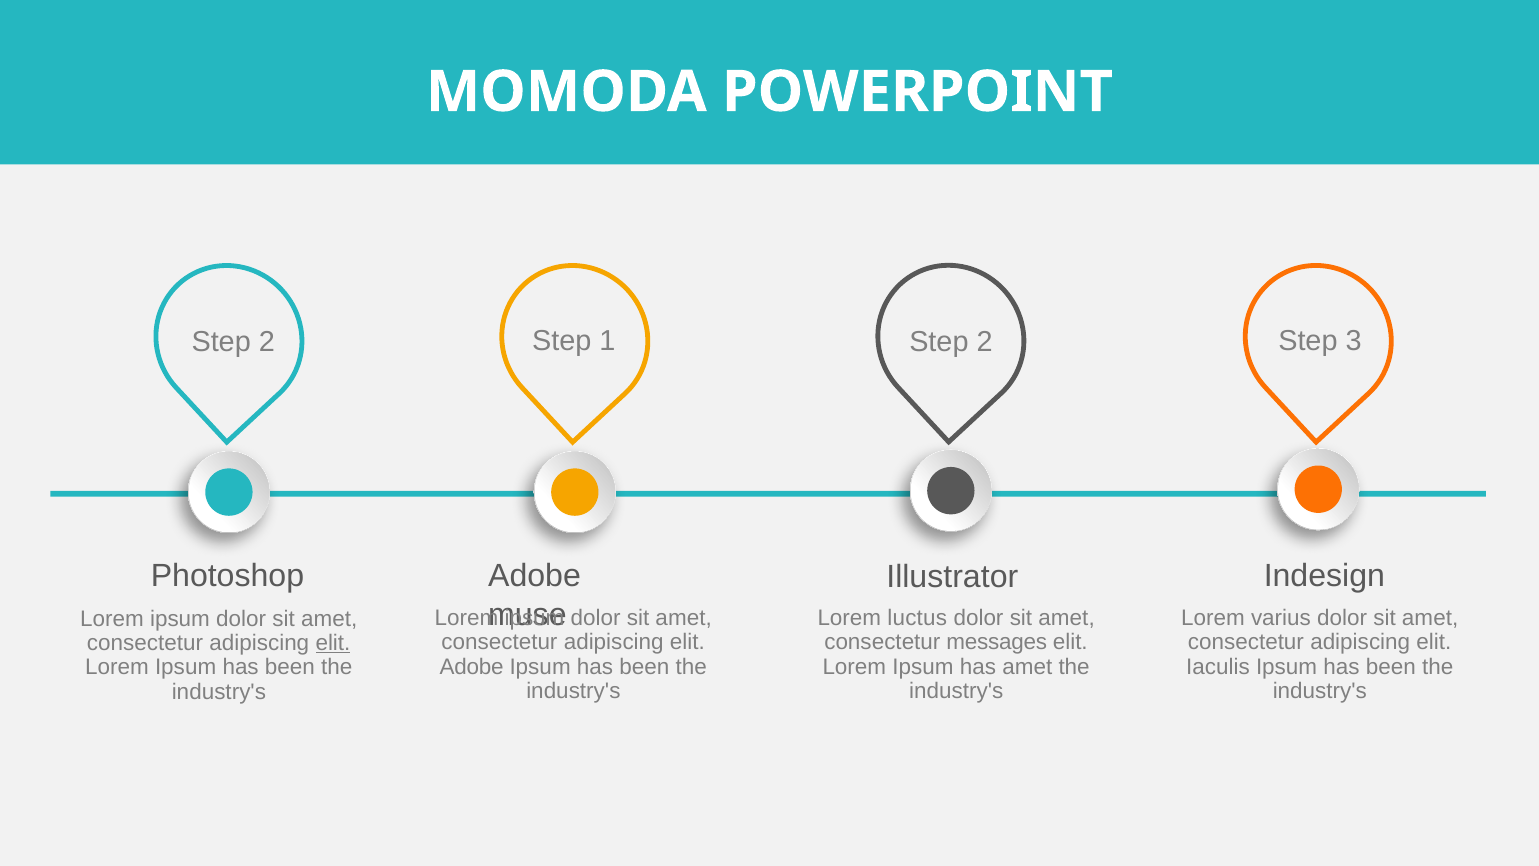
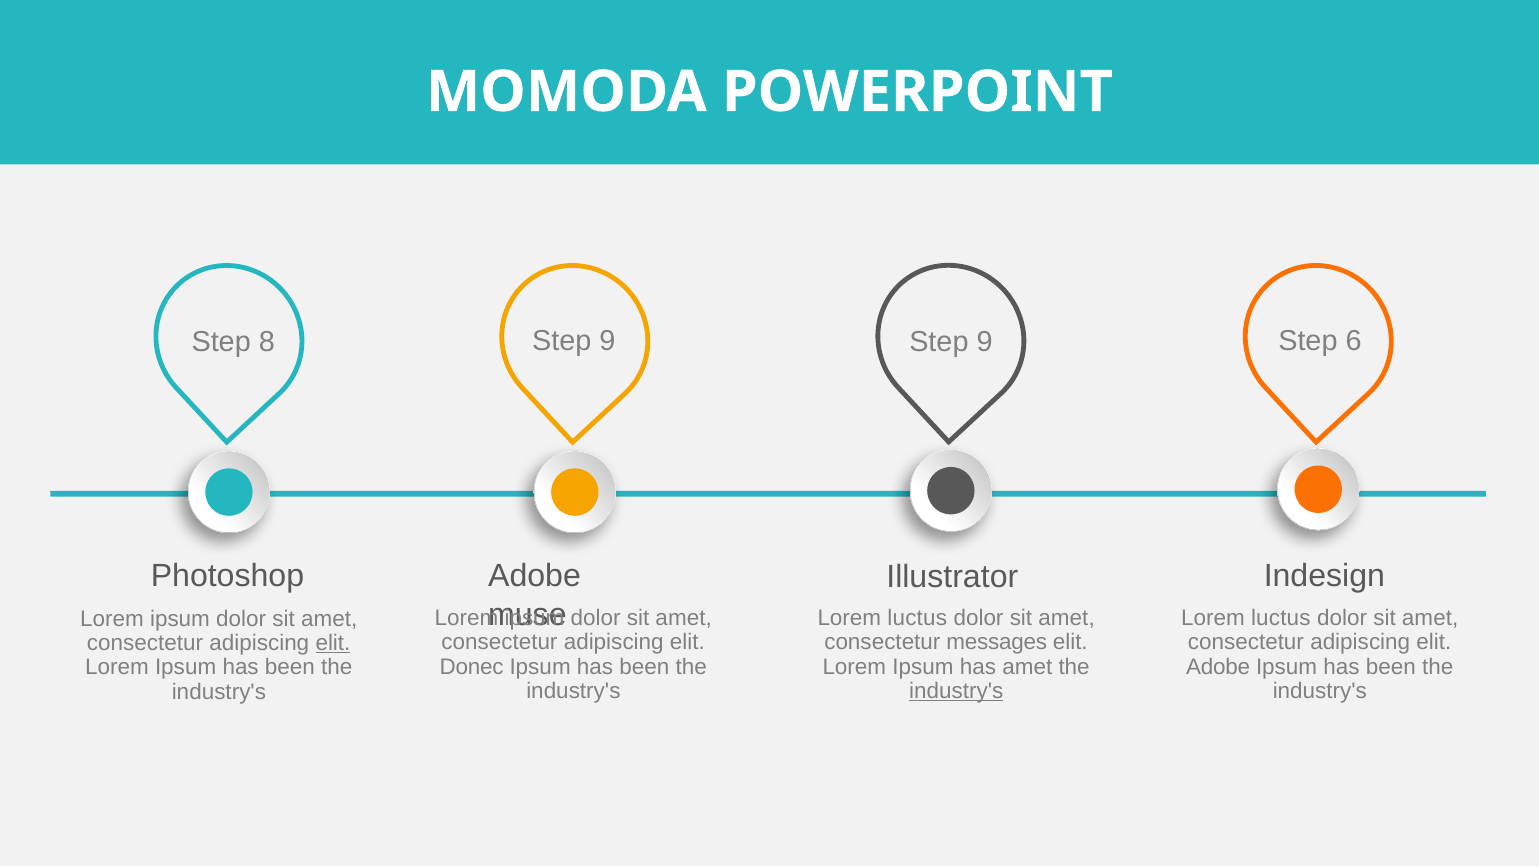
2: 2 -> 8 (267, 342)
1: 1 -> 9 (607, 341)
2: 2 -> 9 (985, 342)
3: 3 -> 6 (1354, 341)
varius: varius -> luctus (1281, 618)
Adobe: Adobe -> Donec (472, 667)
Iaculis: Iaculis -> Adobe (1218, 667)
industry's underline: none -> present (956, 691)
